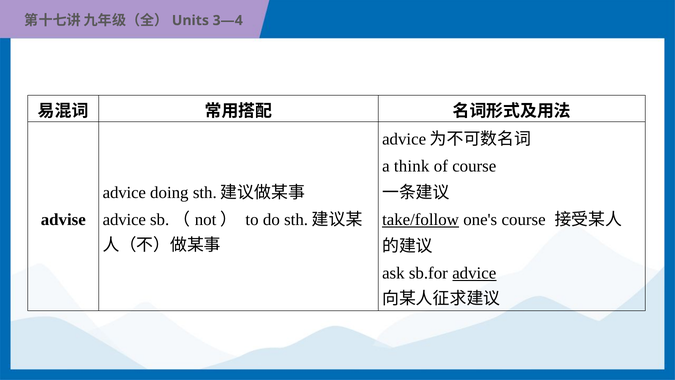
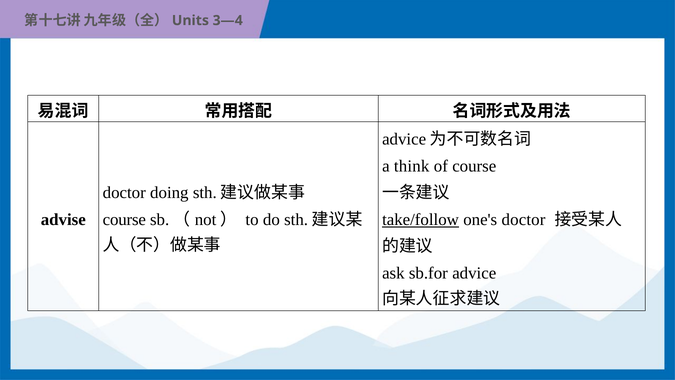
advice: advice -> doctor (124, 193)
advice: advice -> course (124, 219)
one's course: course -> doctor (524, 219)
advice underline: present -> none (474, 273)
